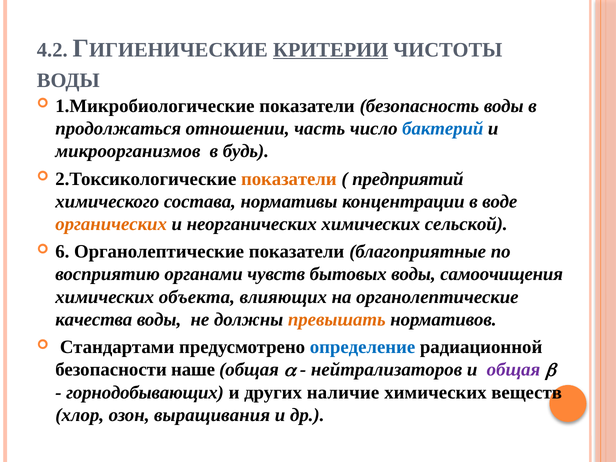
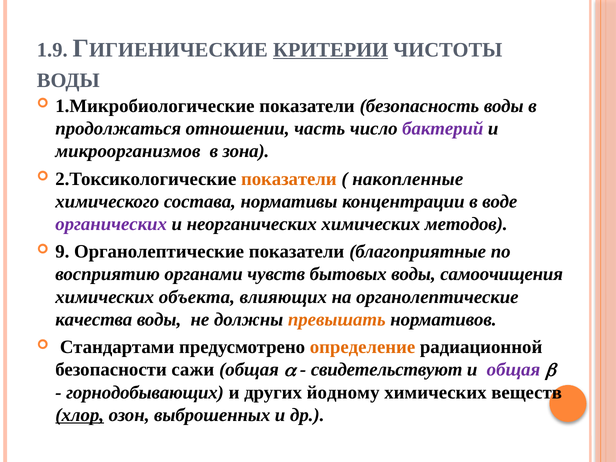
4.2: 4.2 -> 1.9 (52, 50)
бактерий colour: blue -> purple (443, 129)
будь: будь -> зона (246, 151)
предприятий: предприятий -> накопленные (408, 179)
органических colour: orange -> purple (111, 224)
сельской: сельской -> методов (466, 224)
6: 6 -> 9 (62, 252)
определение colour: blue -> orange (363, 347)
наше: наше -> сажи (193, 370)
нейтрализаторов: нейтрализаторов -> свидетельствуют (387, 370)
наличие: наличие -> йодному (343, 392)
хлор underline: none -> present (80, 415)
выращивания: выращивания -> выброшенных (212, 415)
